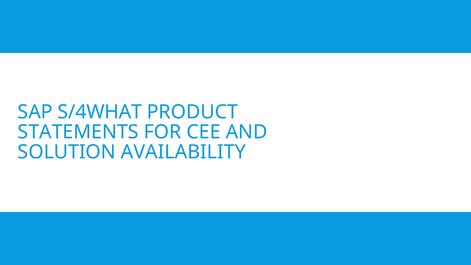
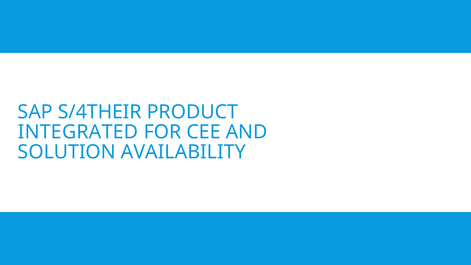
S/4WHAT: S/4WHAT -> S/4THEIR (100, 112)
STATEMENTS: STATEMENTS -> INTEGRATED (78, 132)
